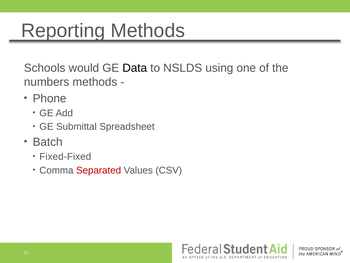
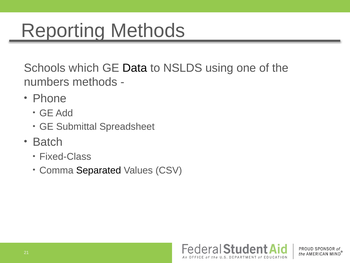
would: would -> which (84, 68)
Fixed-Fixed: Fixed-Fixed -> Fixed-Class (65, 156)
Separated colour: red -> black (99, 170)
